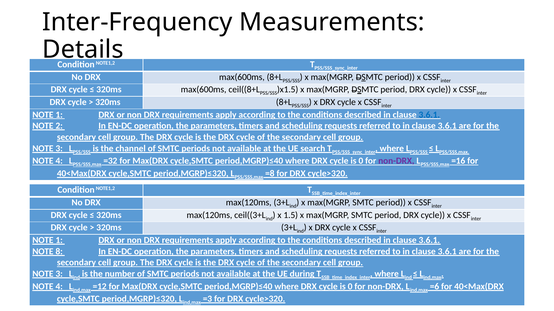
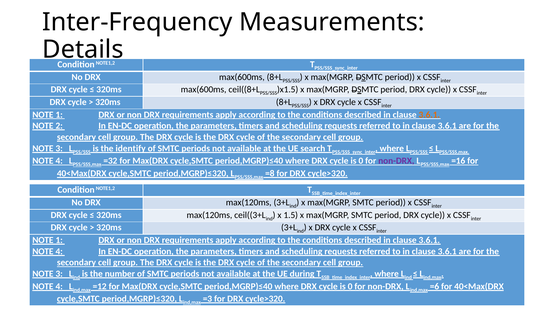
3.6.1 colour: blue -> orange (429, 115)
channel: channel -> identify (131, 149)
8: 8 -> 4 (59, 252)
